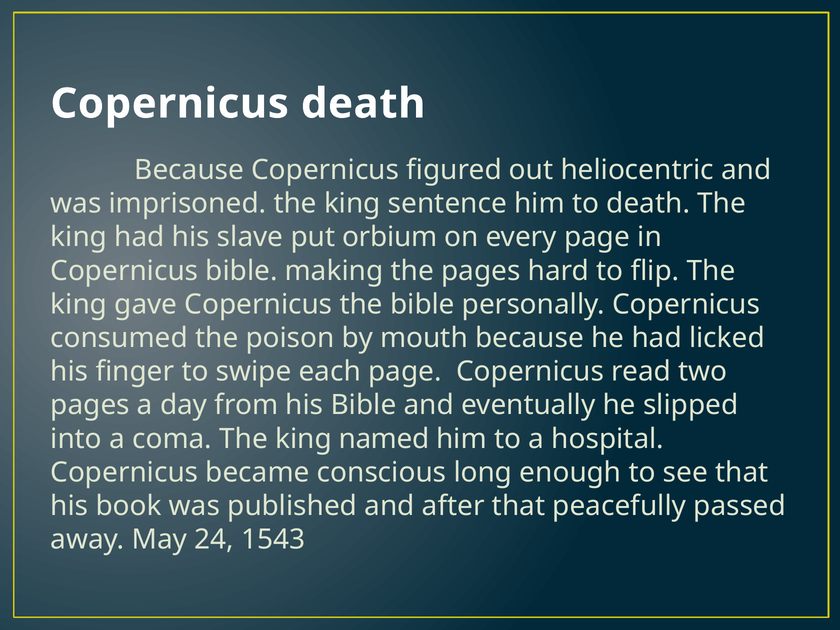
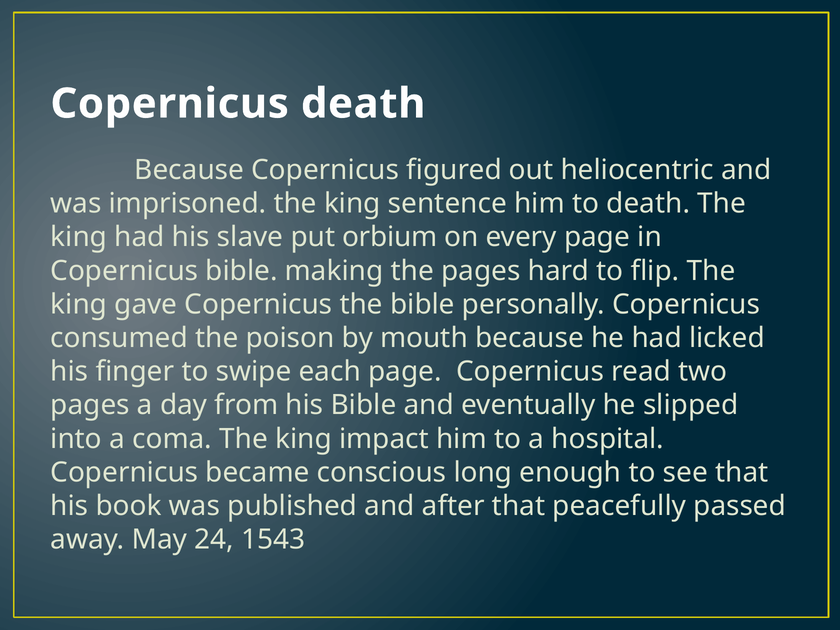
named: named -> impact (384, 439)
